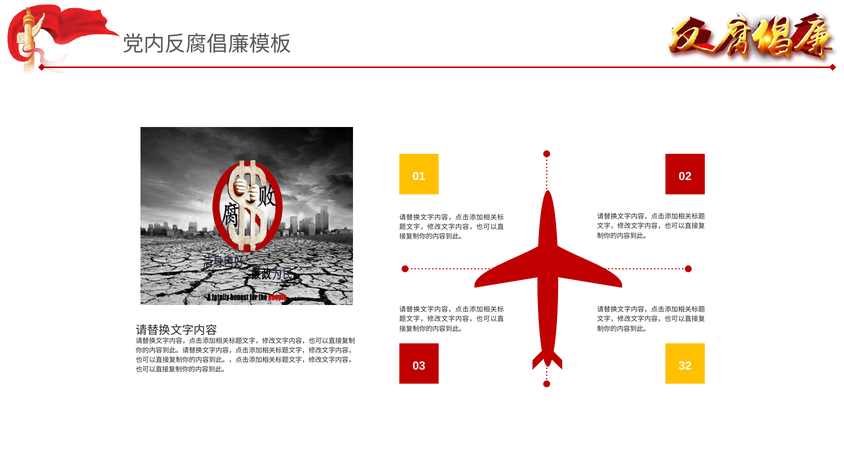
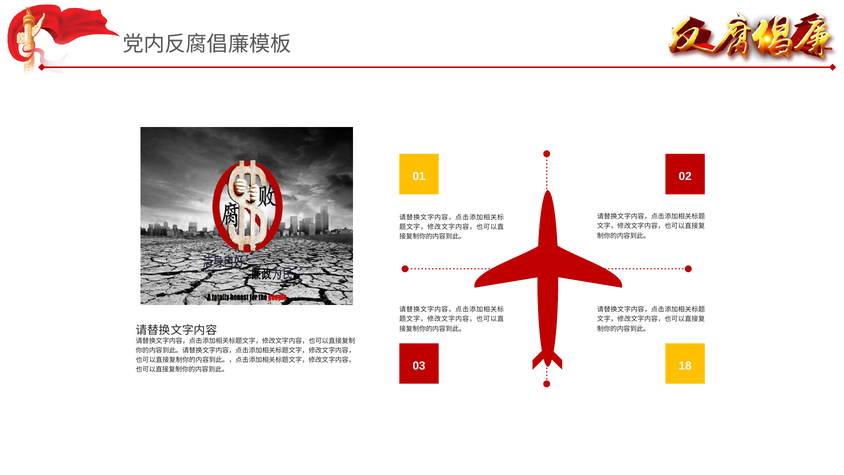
32: 32 -> 18 (685, 366)
